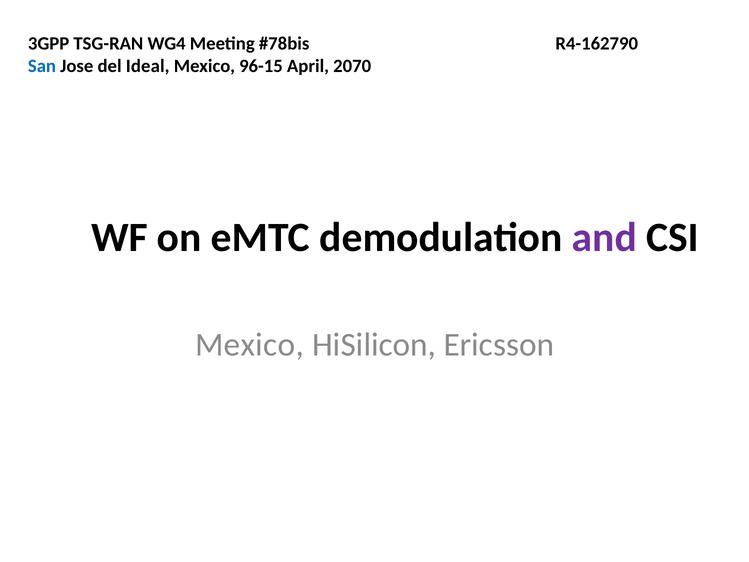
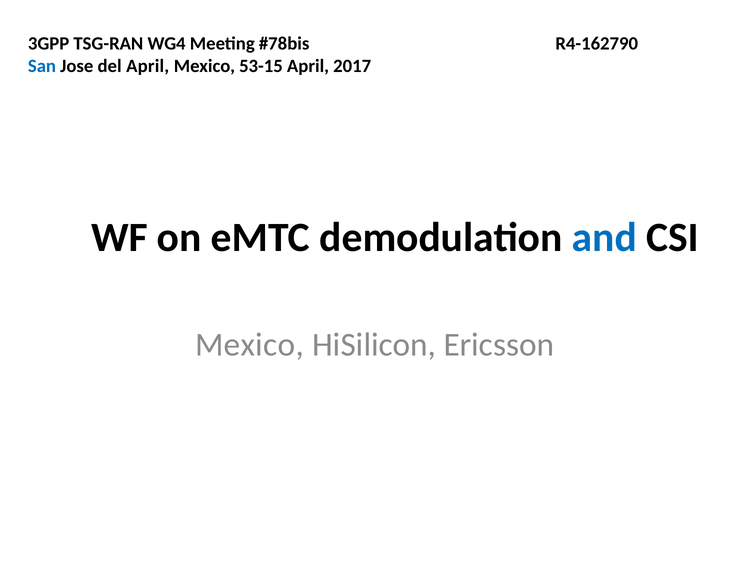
del Ideal: Ideal -> April (148, 66)
96-15: 96-15 -> 53-15 (261, 66)
2070: 2070 -> 2017 (352, 66)
and colour: purple -> blue (604, 238)
